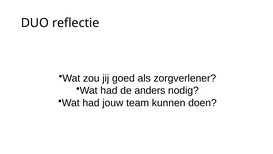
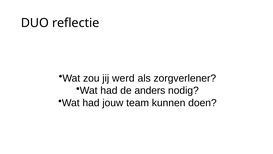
goed: goed -> werd (123, 78)
